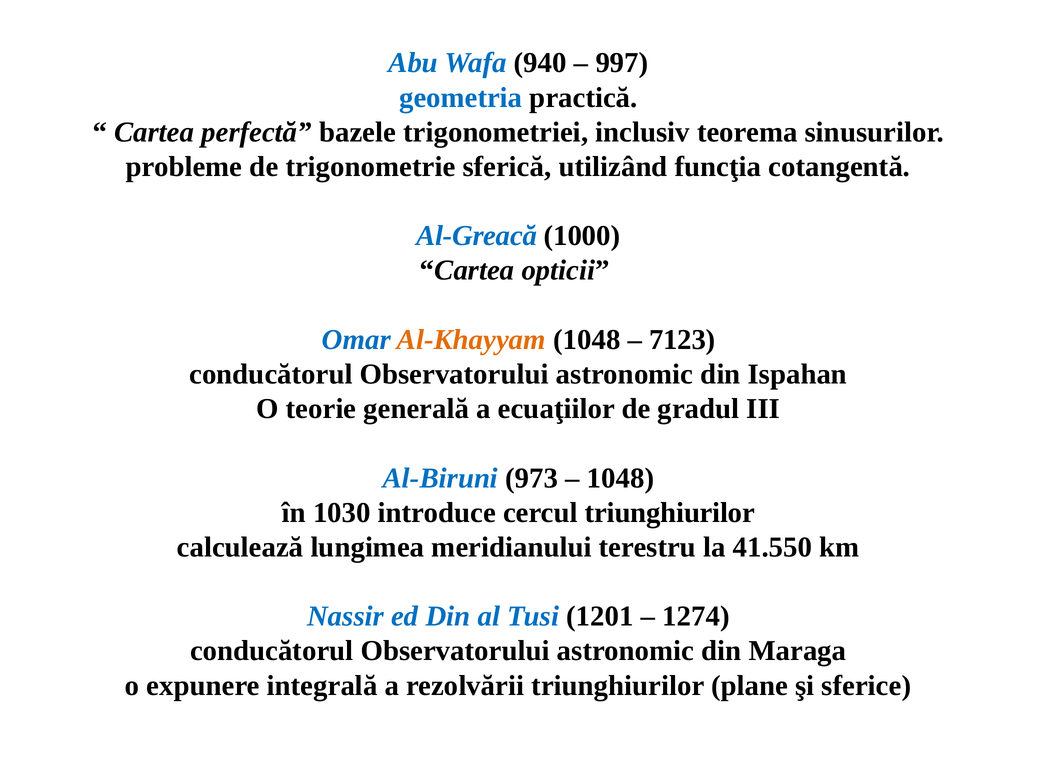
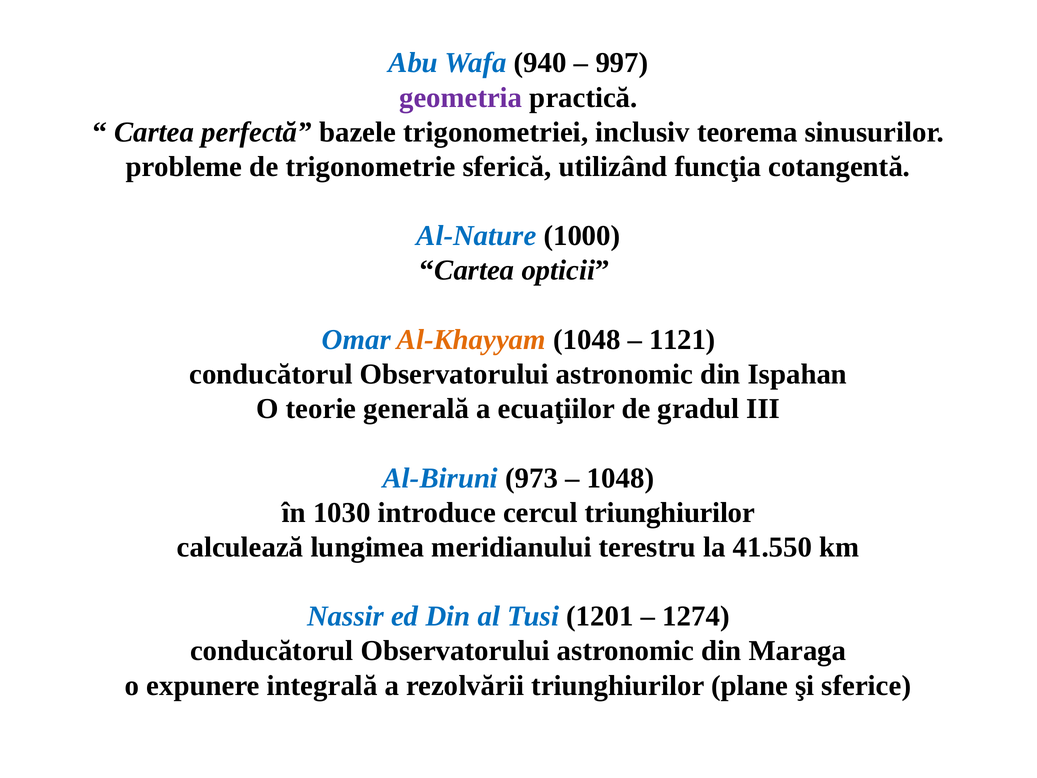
geometria colour: blue -> purple (461, 97)
Al-Greacă: Al-Greacă -> Al-Nature (476, 236)
7123: 7123 -> 1121 (682, 340)
